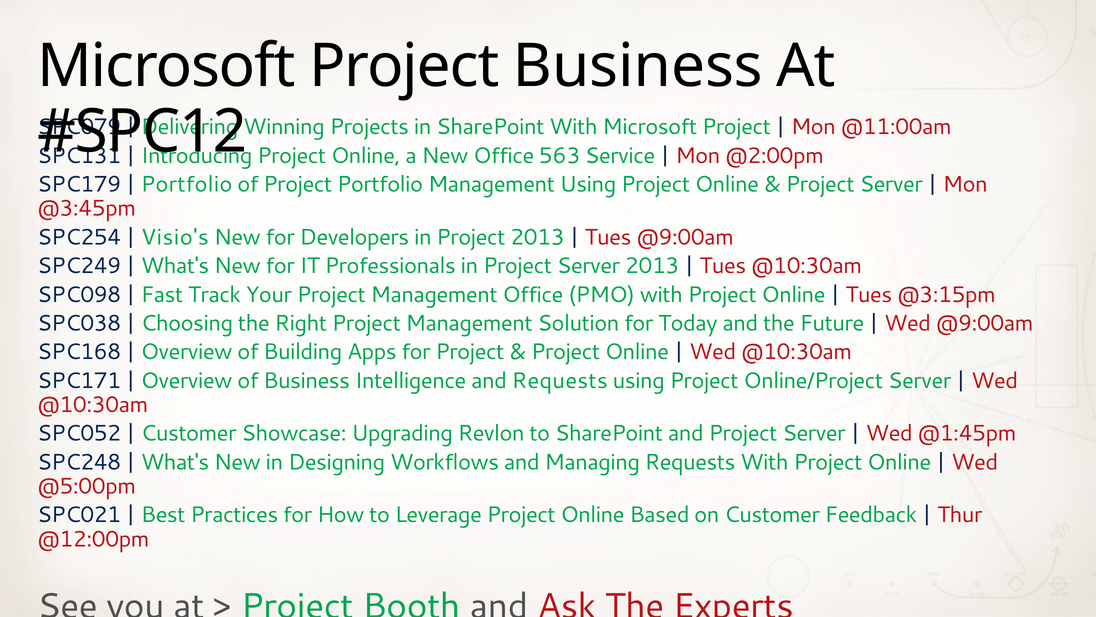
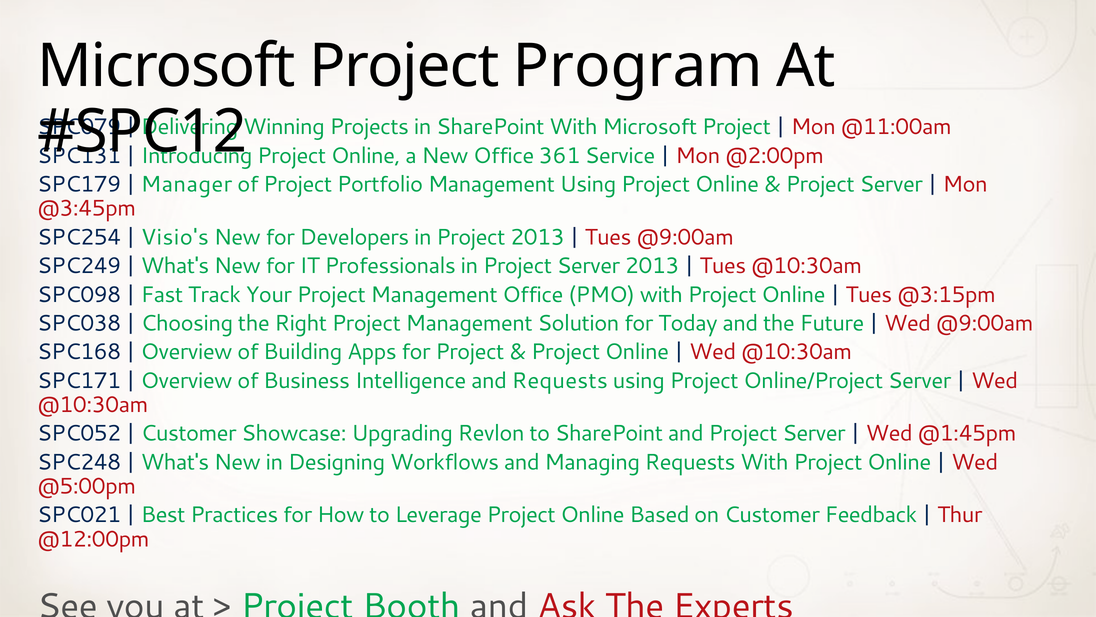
Project Business: Business -> Program (638, 66)
563: 563 -> 361 (560, 156)
Portfolio: Portfolio -> Manager (187, 184)
